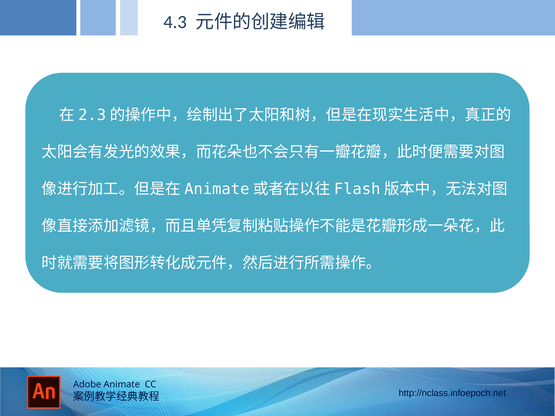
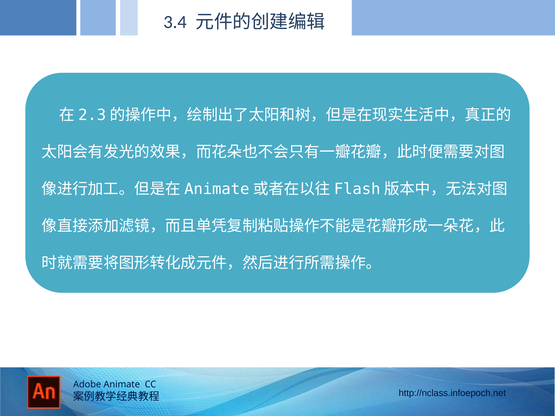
4.3: 4.3 -> 3.4 (175, 22)
